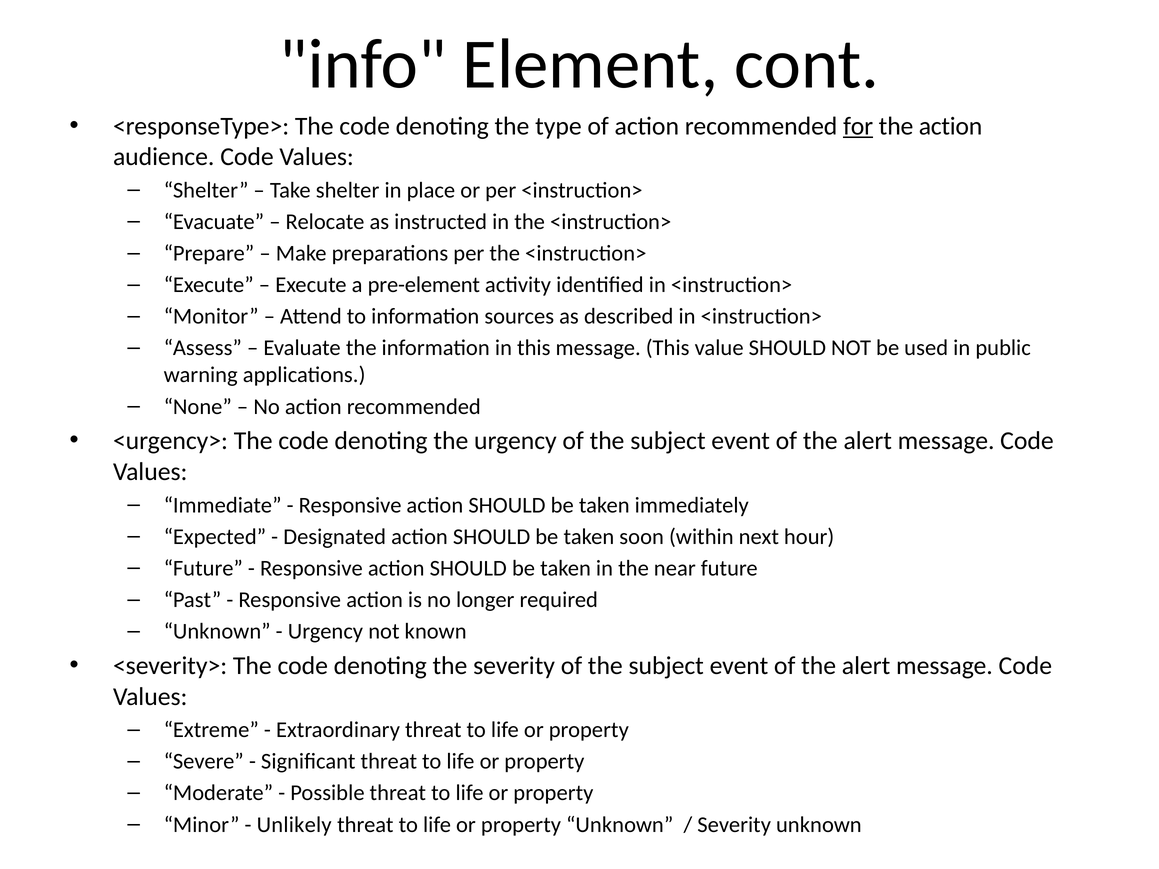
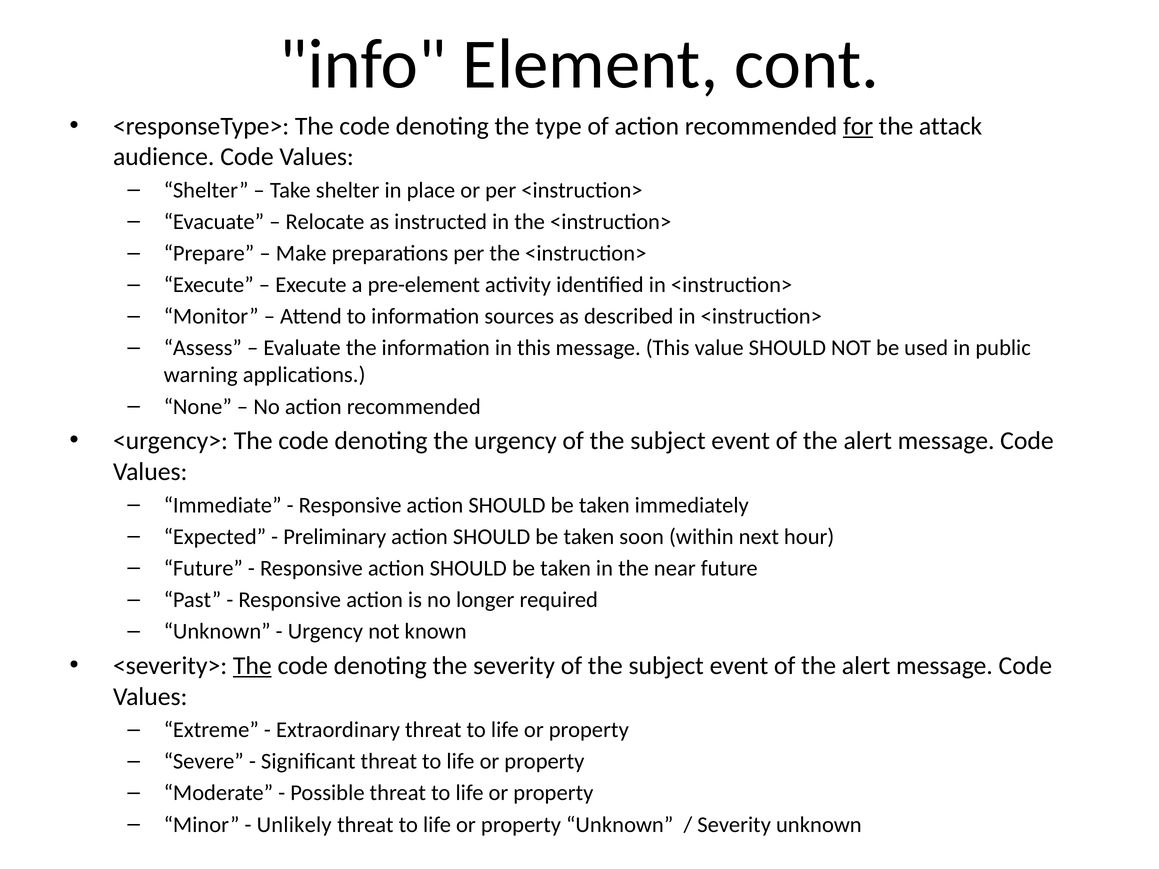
the action: action -> attack (951, 126)
Designated: Designated -> Preliminary (335, 537)
The underline: none -> present (252, 666)
